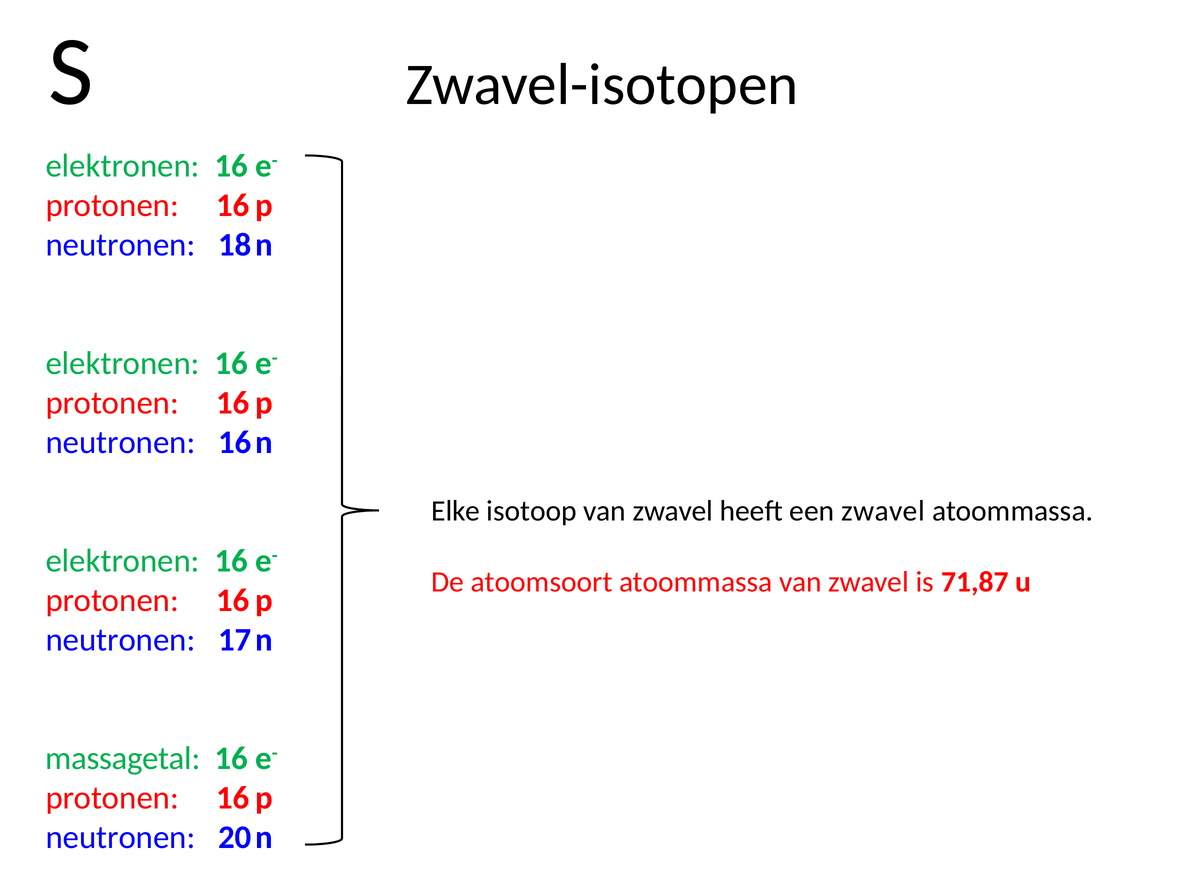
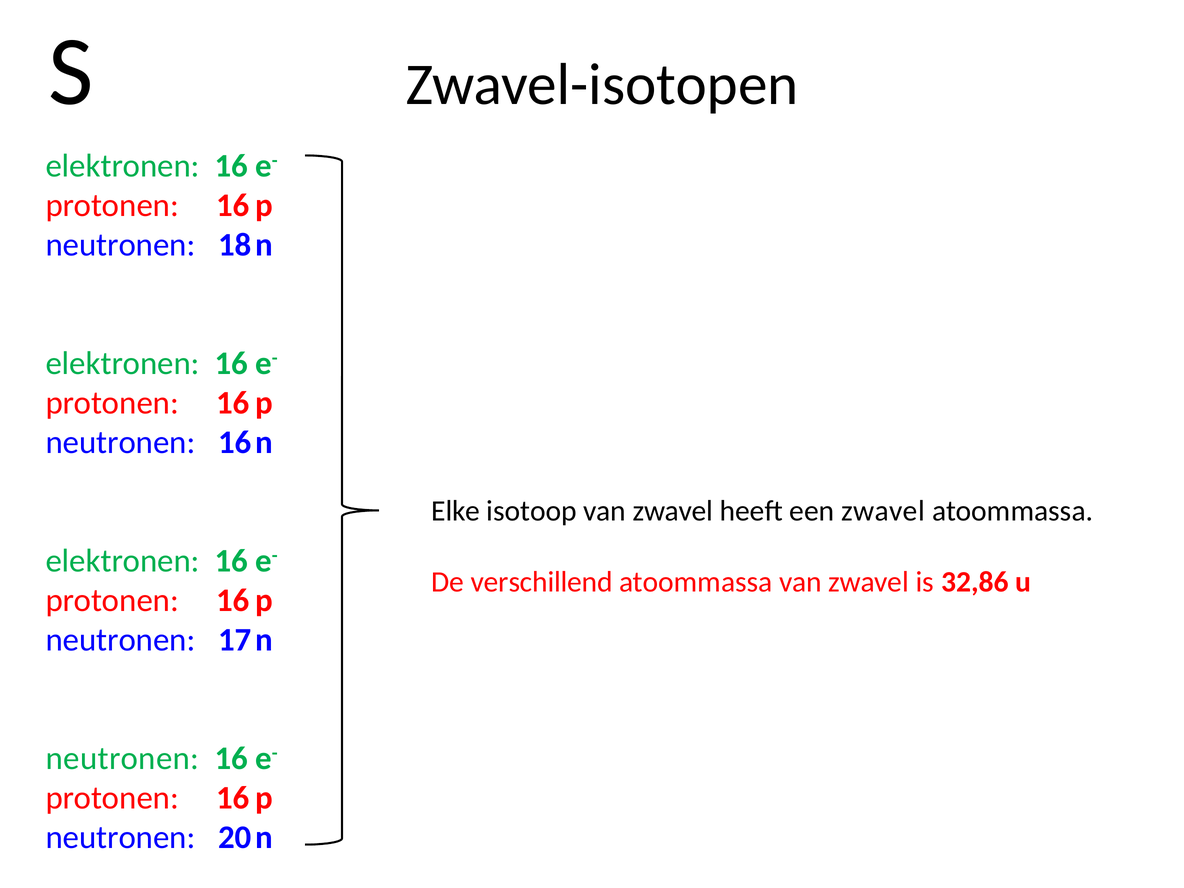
atoomsoort: atoomsoort -> verschillend (542, 582)
71,87: 71,87 -> 32,86 (975, 582)
massagetal: massagetal -> neutronen (122, 758)
